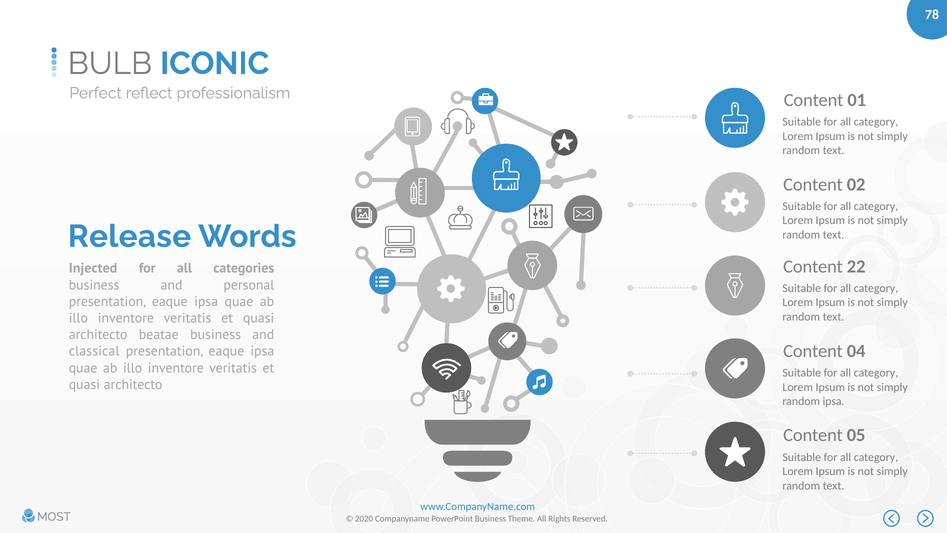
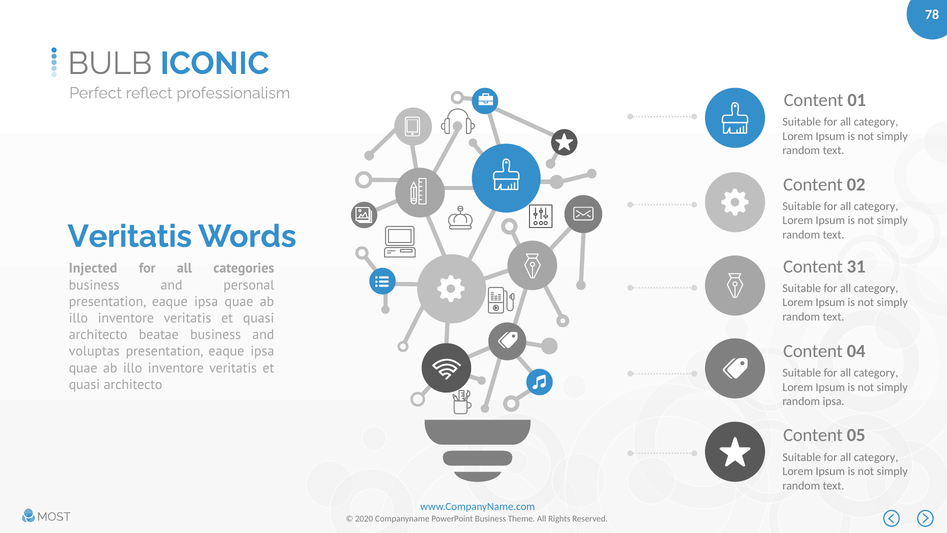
Release: Release -> Veritatis (130, 236)
22: 22 -> 31 (856, 266)
classical: classical -> voluptas (94, 351)
